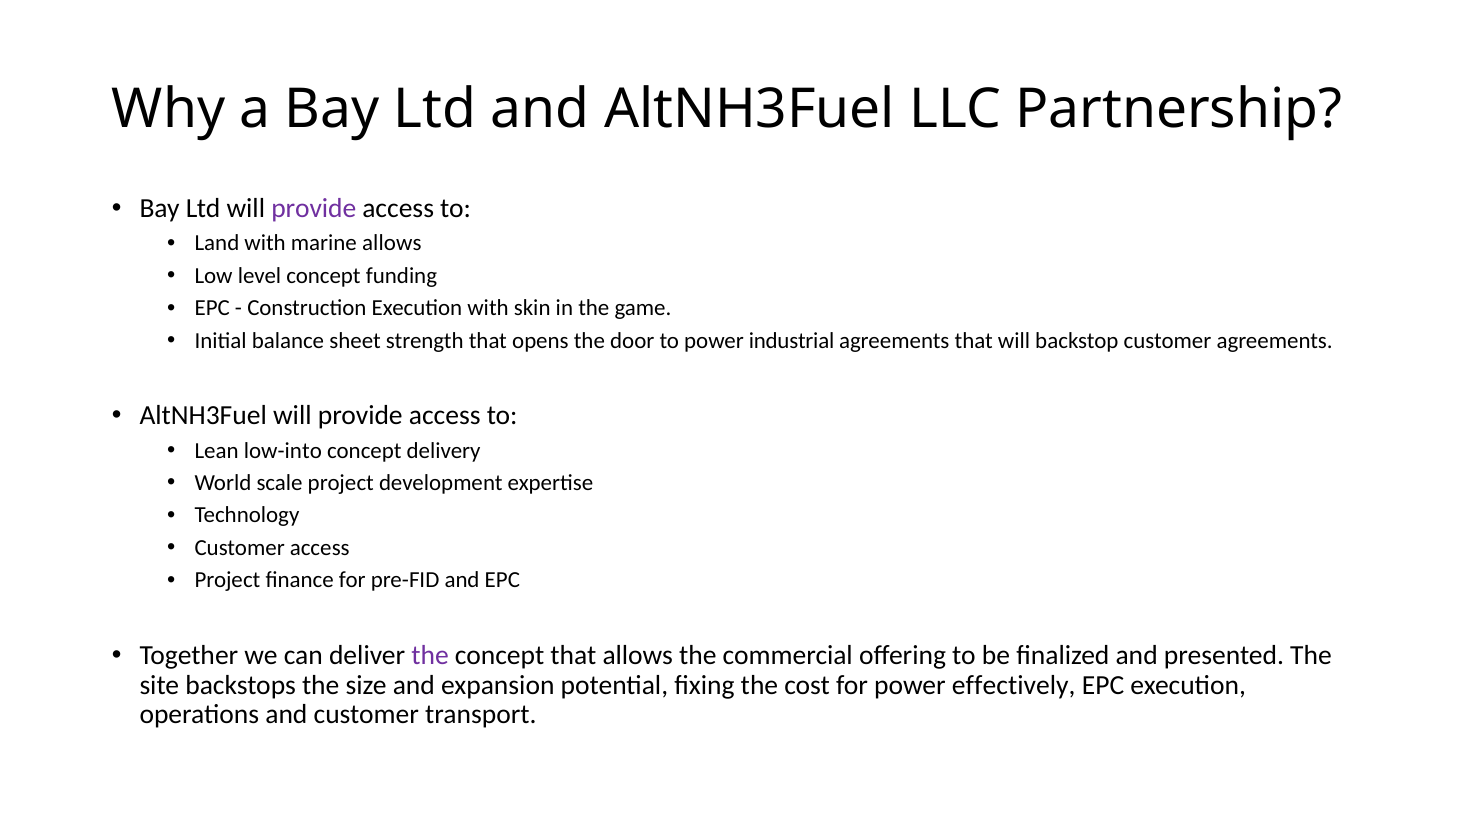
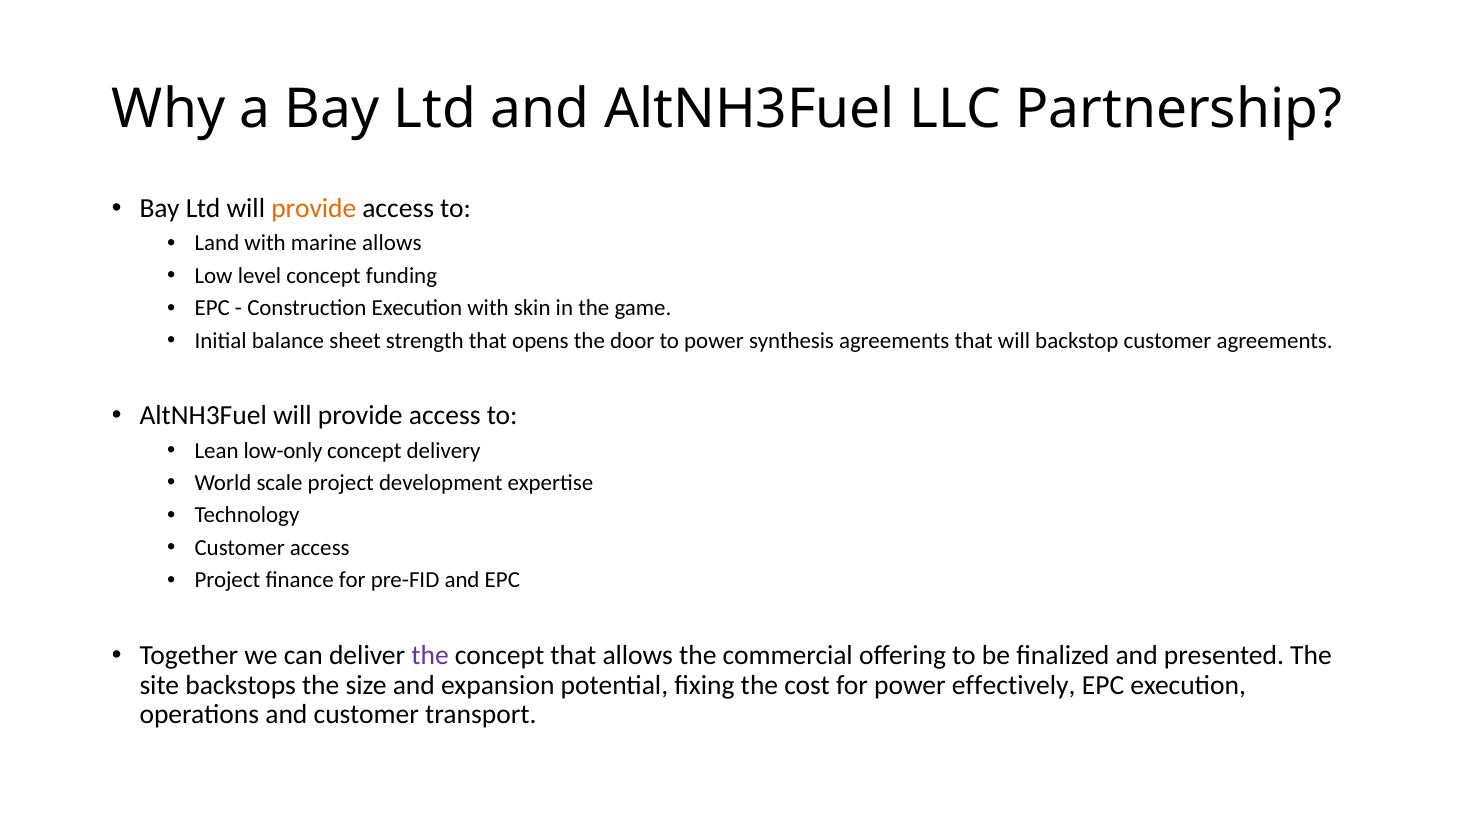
provide colour: purple -> orange (314, 209)
industrial: industrial -> synthesis (791, 341)
low-into: low-into -> low-only (283, 451)
